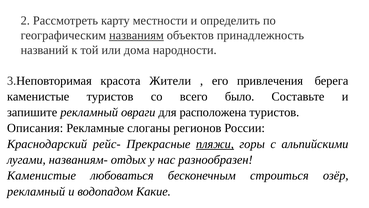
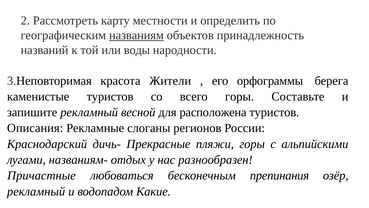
дома: дома -> воды (137, 50)
привлечения: привлечения -> орфограммы (270, 81)
всего было: было -> горы (240, 96)
овраги: овраги -> весной (138, 112)
рейс-: рейс- -> дичь- (107, 144)
пляжи underline: present -> none (215, 144)
Каменистые: Каменистые -> Причастные (41, 175)
строиться: строиться -> препинания (279, 175)
